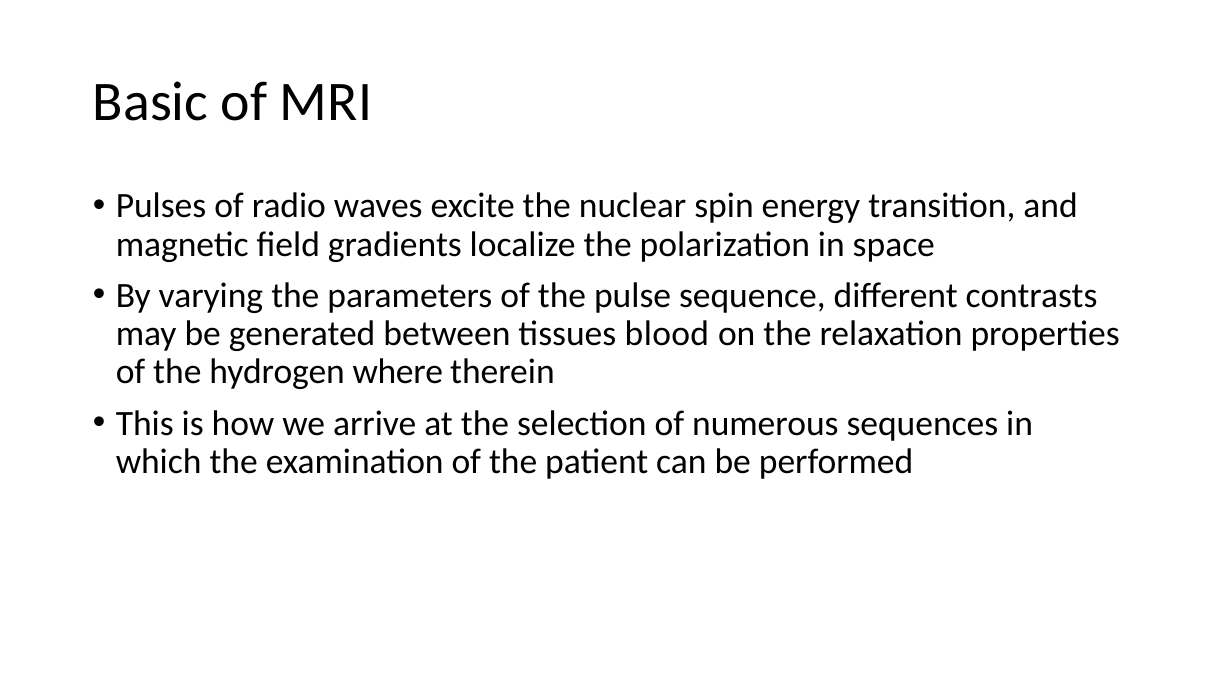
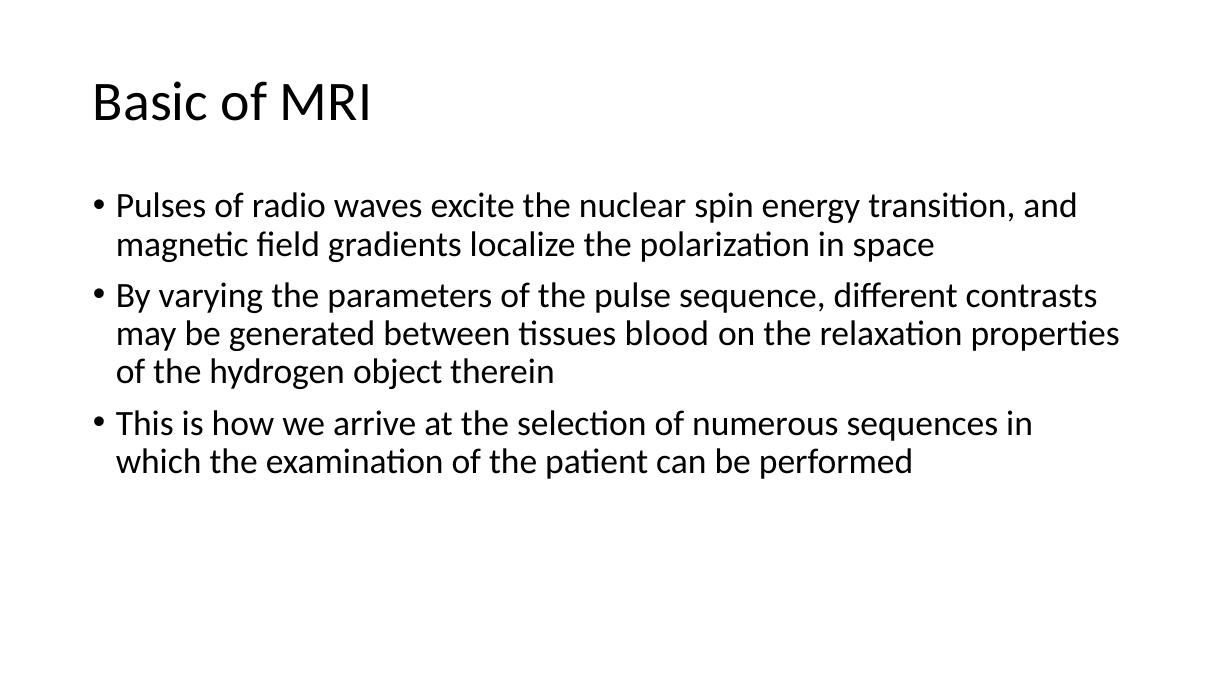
where: where -> object (398, 372)
